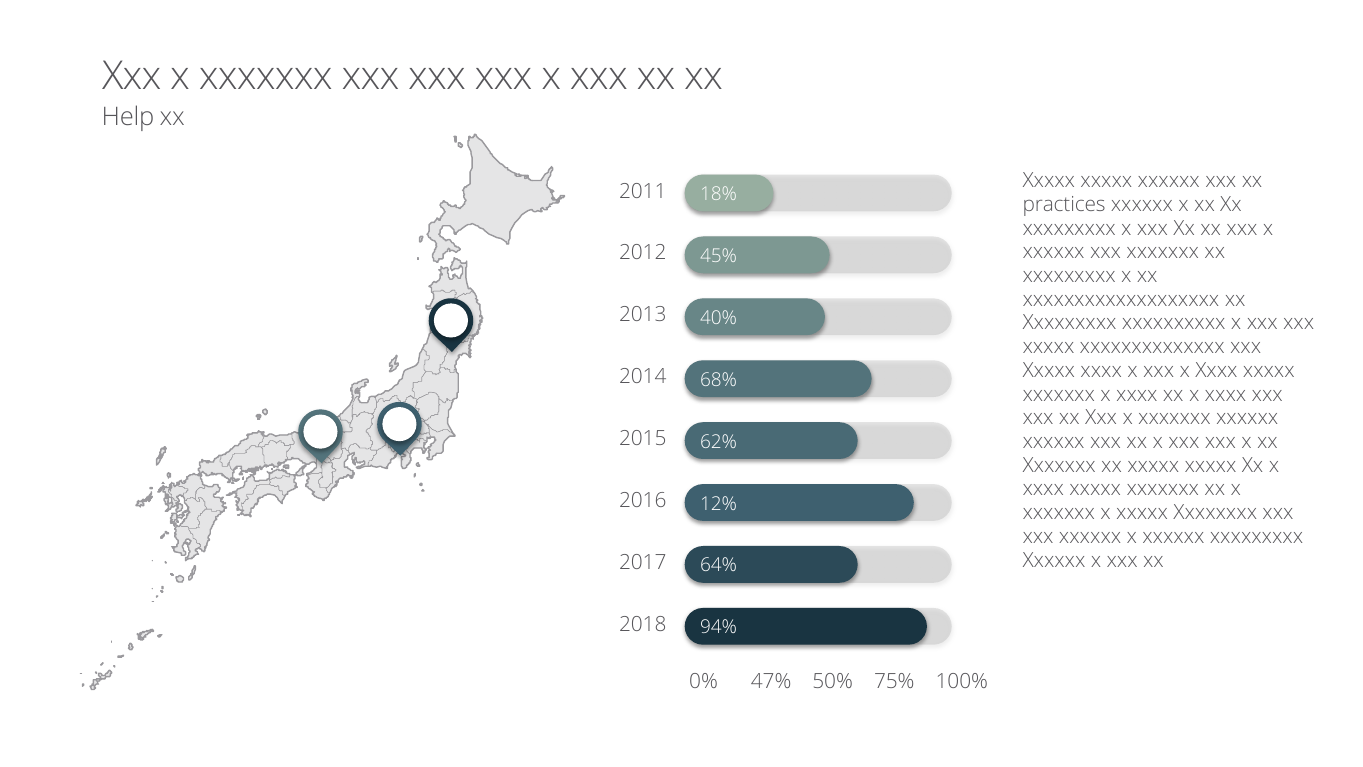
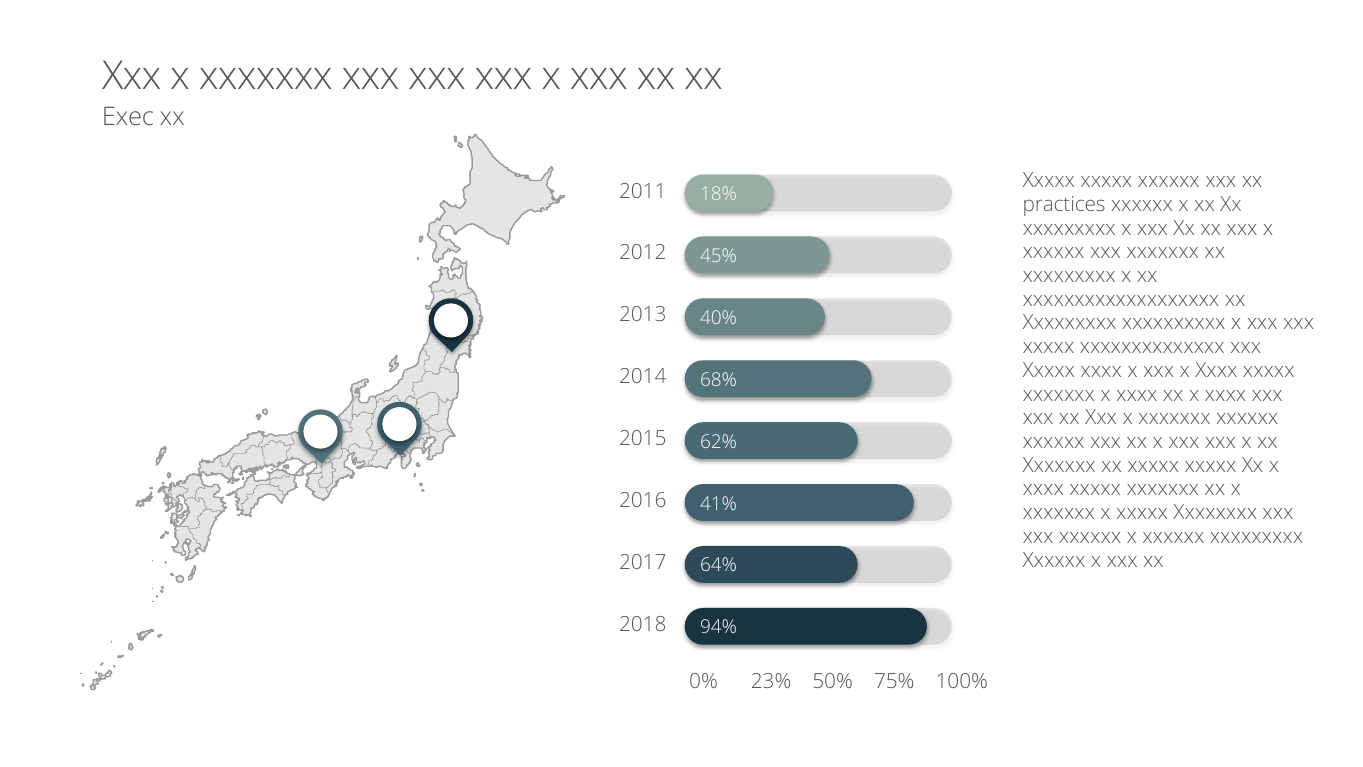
Help: Help -> Exec (128, 117)
12%: 12% -> 41% (719, 504)
47%: 47% -> 23% (771, 682)
